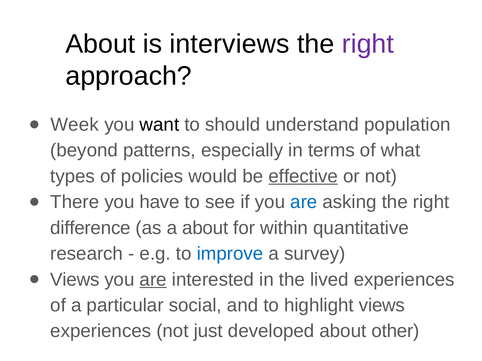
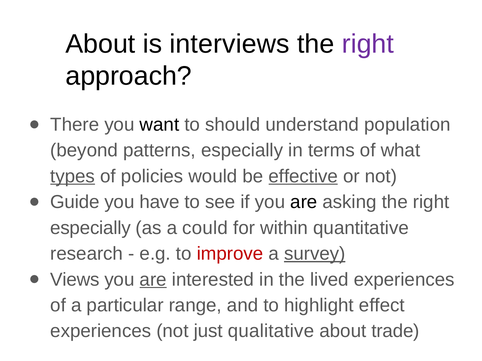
Week: Week -> There (75, 125)
types underline: none -> present (73, 176)
There: There -> Guide (75, 202)
are colour: blue -> black (304, 202)
difference: difference -> especially (90, 228)
a about: about -> could (205, 228)
improve colour: blue -> red (230, 254)
survey underline: none -> present (315, 254)
social: social -> range (195, 306)
highlight views: views -> effect (382, 306)
developed: developed -> qualitative (271, 332)
other: other -> trade (395, 332)
